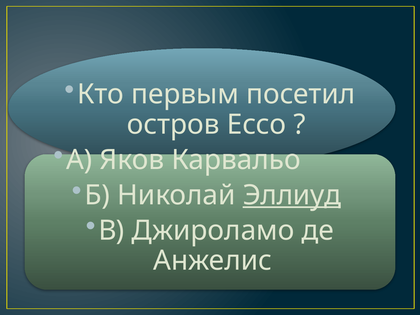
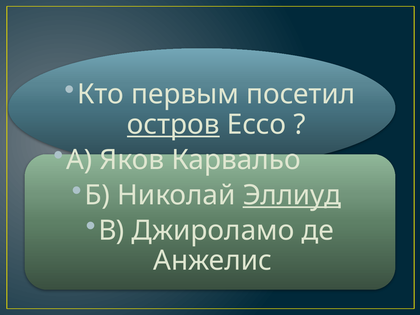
остров underline: none -> present (173, 125)
